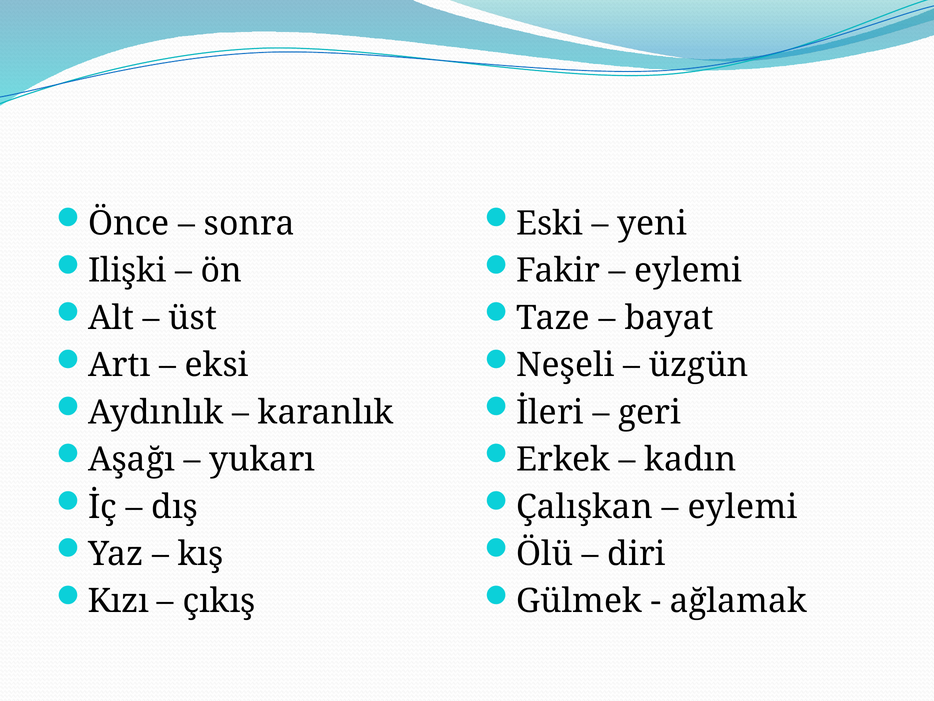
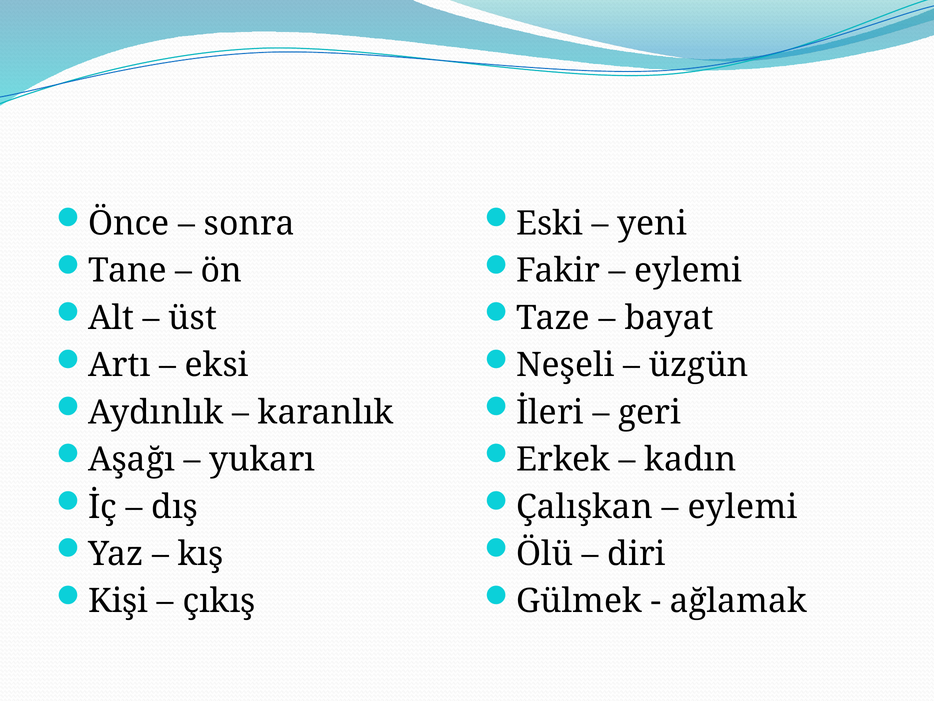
Ilişki: Ilişki -> Tane (127, 271)
Kızı: Kızı -> Kişi (118, 601)
